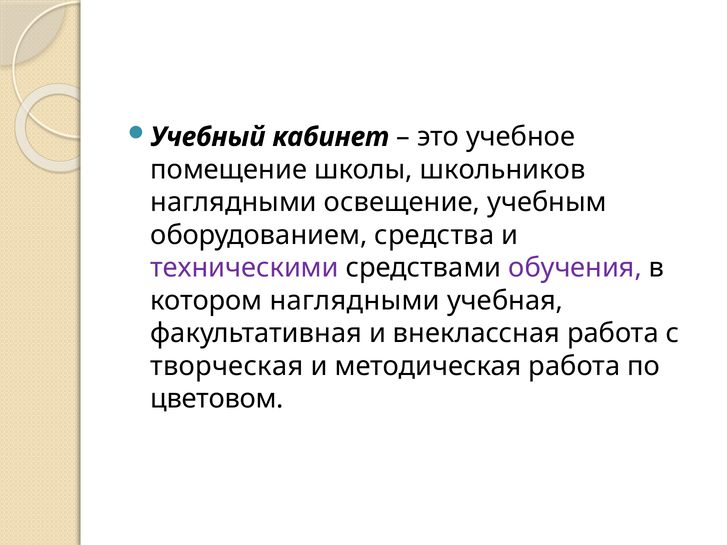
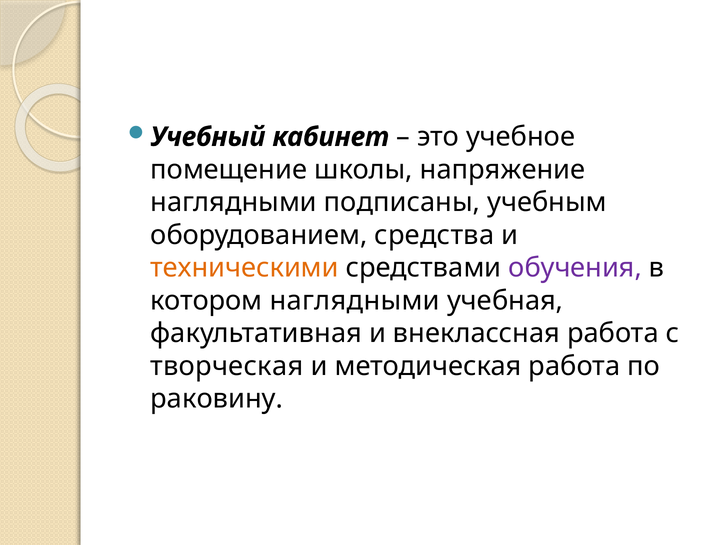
школьников: школьников -> напряжение (503, 170)
освещение: освещение -> подписаны (402, 202)
техническими colour: purple -> orange (245, 268)
цветовом: цветовом -> раковину (217, 399)
